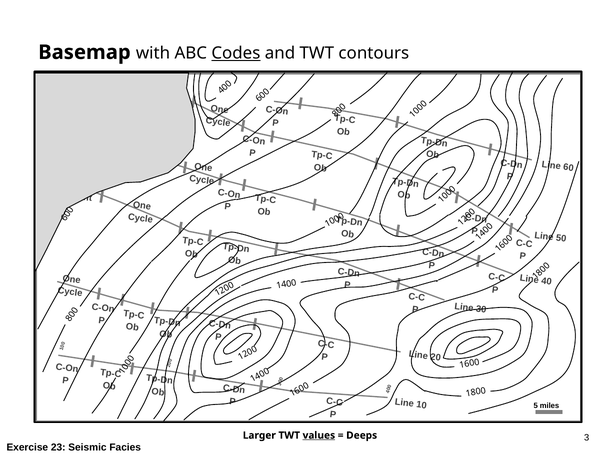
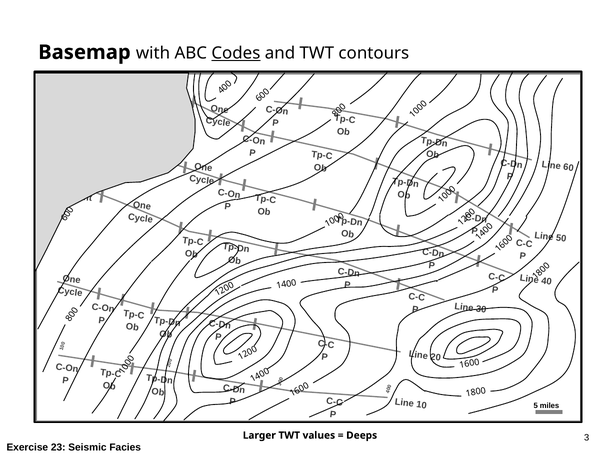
values underline: present -> none (319, 435)
